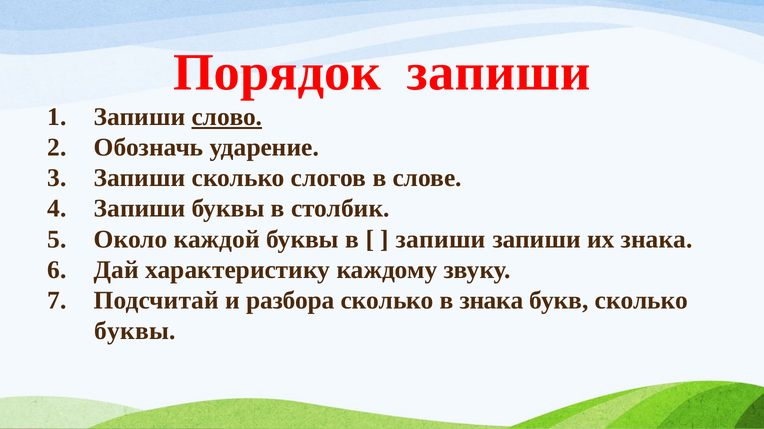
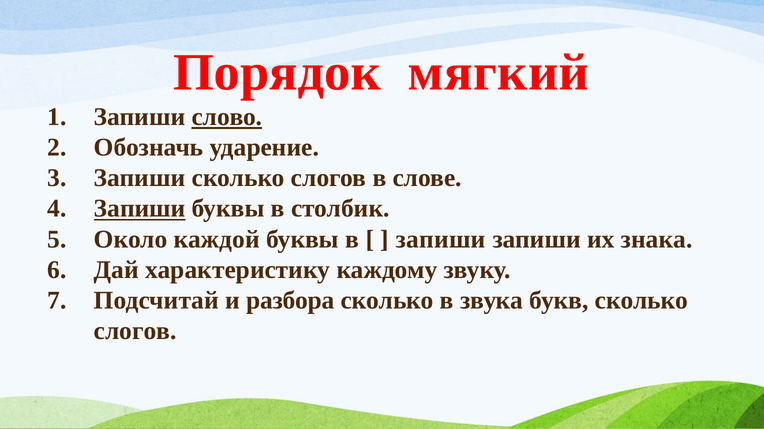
Порядок запиши: запиши -> мягкий (499, 72)
Запиши underline: none -> present (140, 209)
в знака: знака -> звука (492, 301)
буквы: буквы -> слогов (135, 331)
